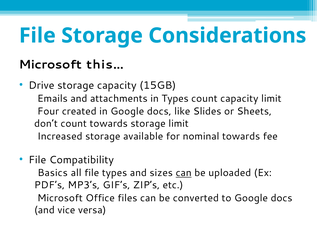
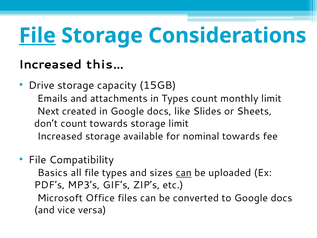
File underline: none -> present (37, 36)
Microsoft: Microsoft -> Increased (50, 65)
count capacity: capacity -> monthly (239, 98)
Four: Four -> Next (48, 111)
